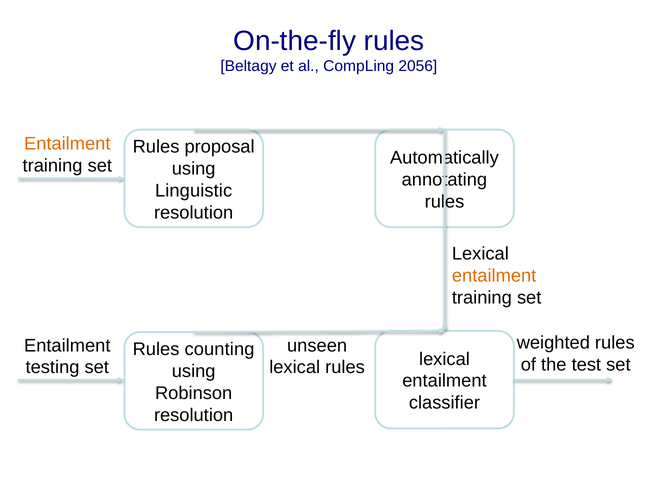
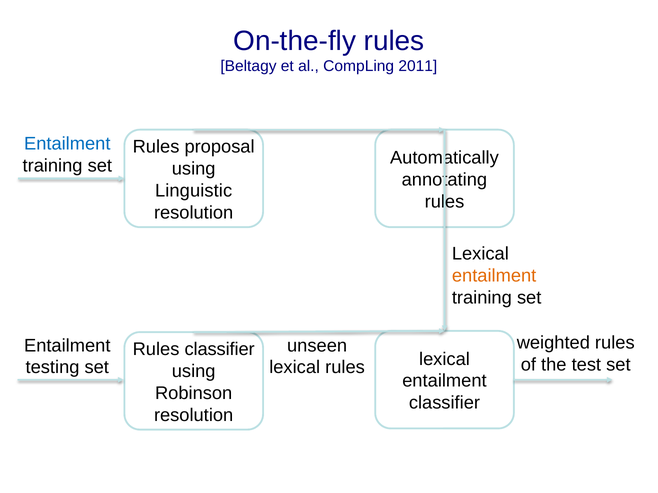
2056: 2056 -> 2011 (418, 66)
Entailment colour: orange -> blue (67, 144)
Rules counting: counting -> classifier (220, 350)
